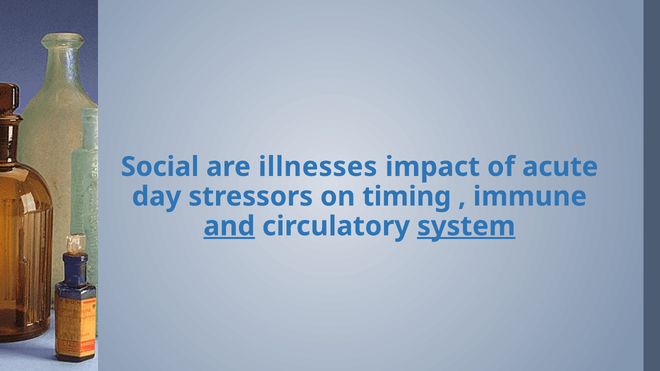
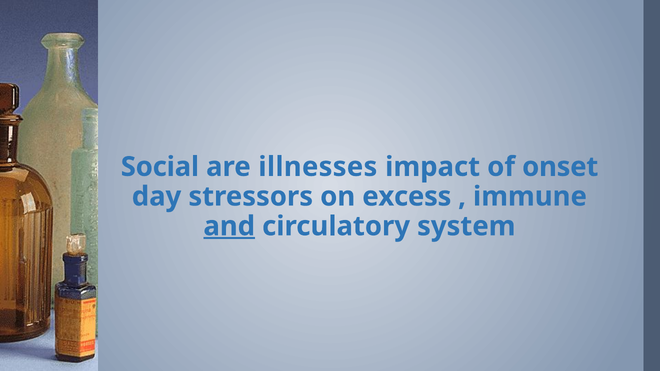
acute: acute -> onset (560, 167)
timing: timing -> excess (407, 197)
system underline: present -> none (466, 226)
